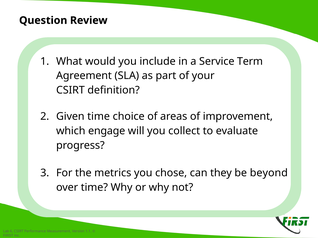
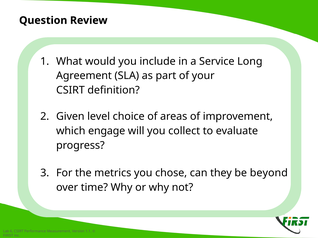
Term: Term -> Long (250, 61)
Given time: time -> level (99, 117)
